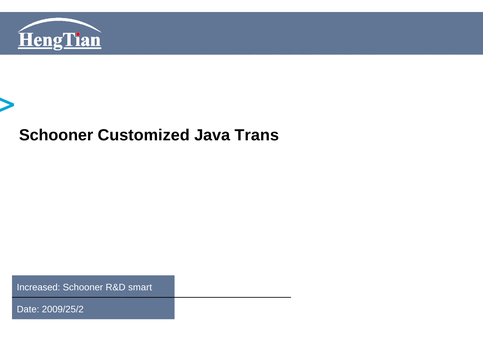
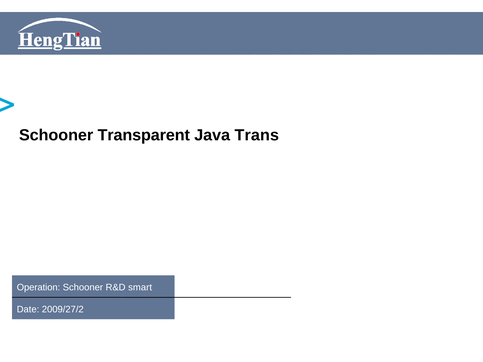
Customized: Customized -> Transparent (144, 135)
Increased: Increased -> Operation (39, 288)
2009/25/2: 2009/25/2 -> 2009/27/2 (63, 310)
